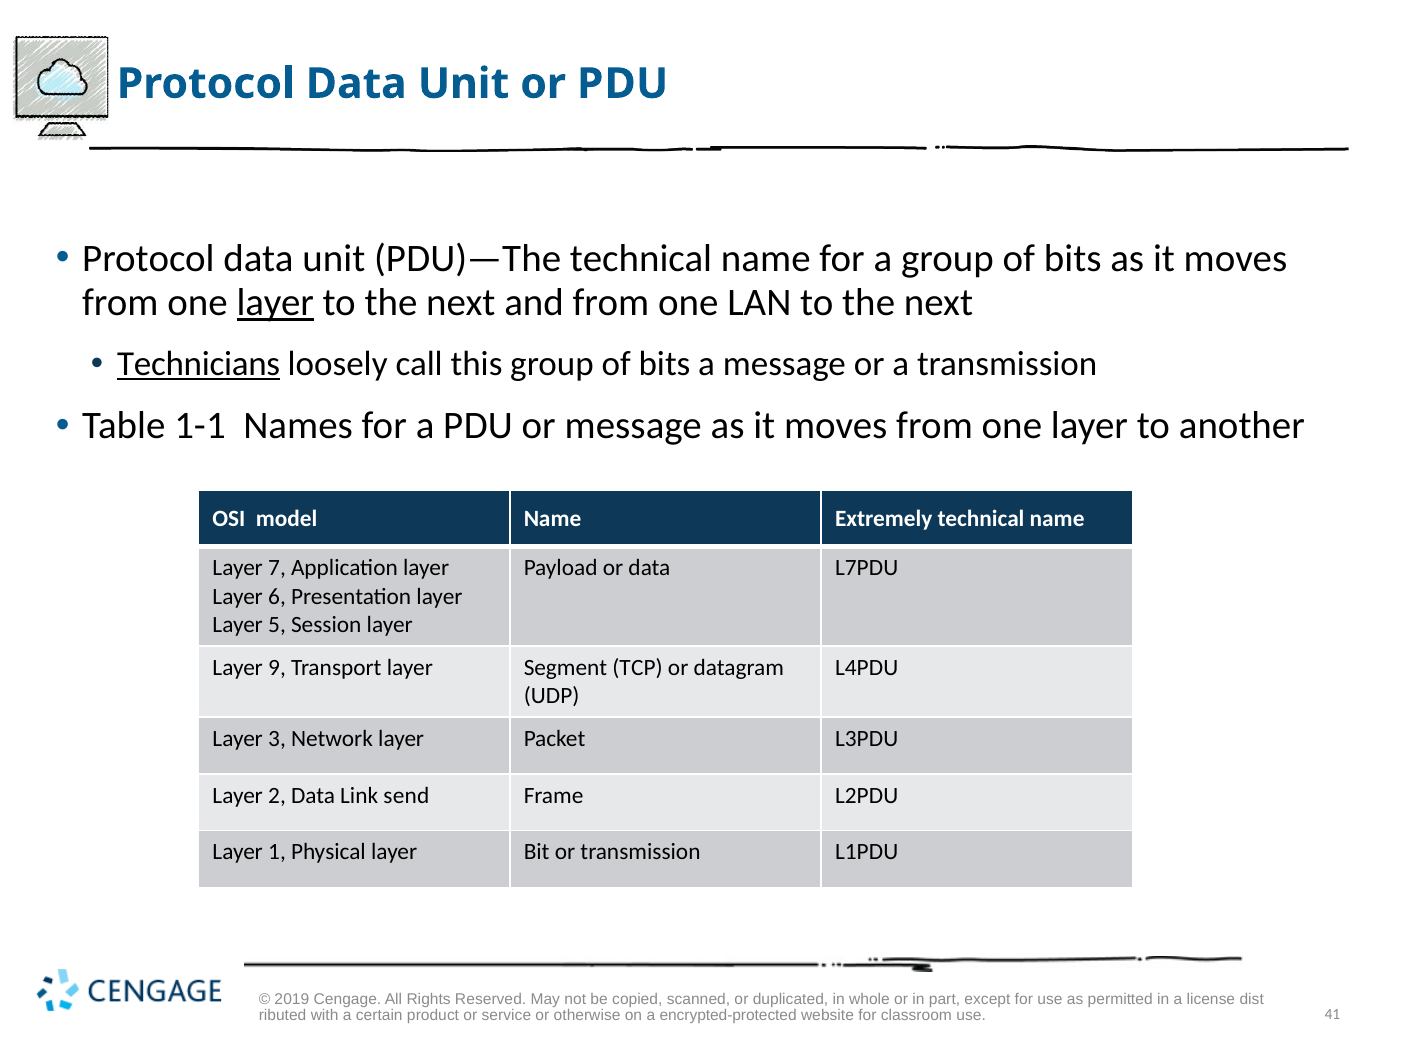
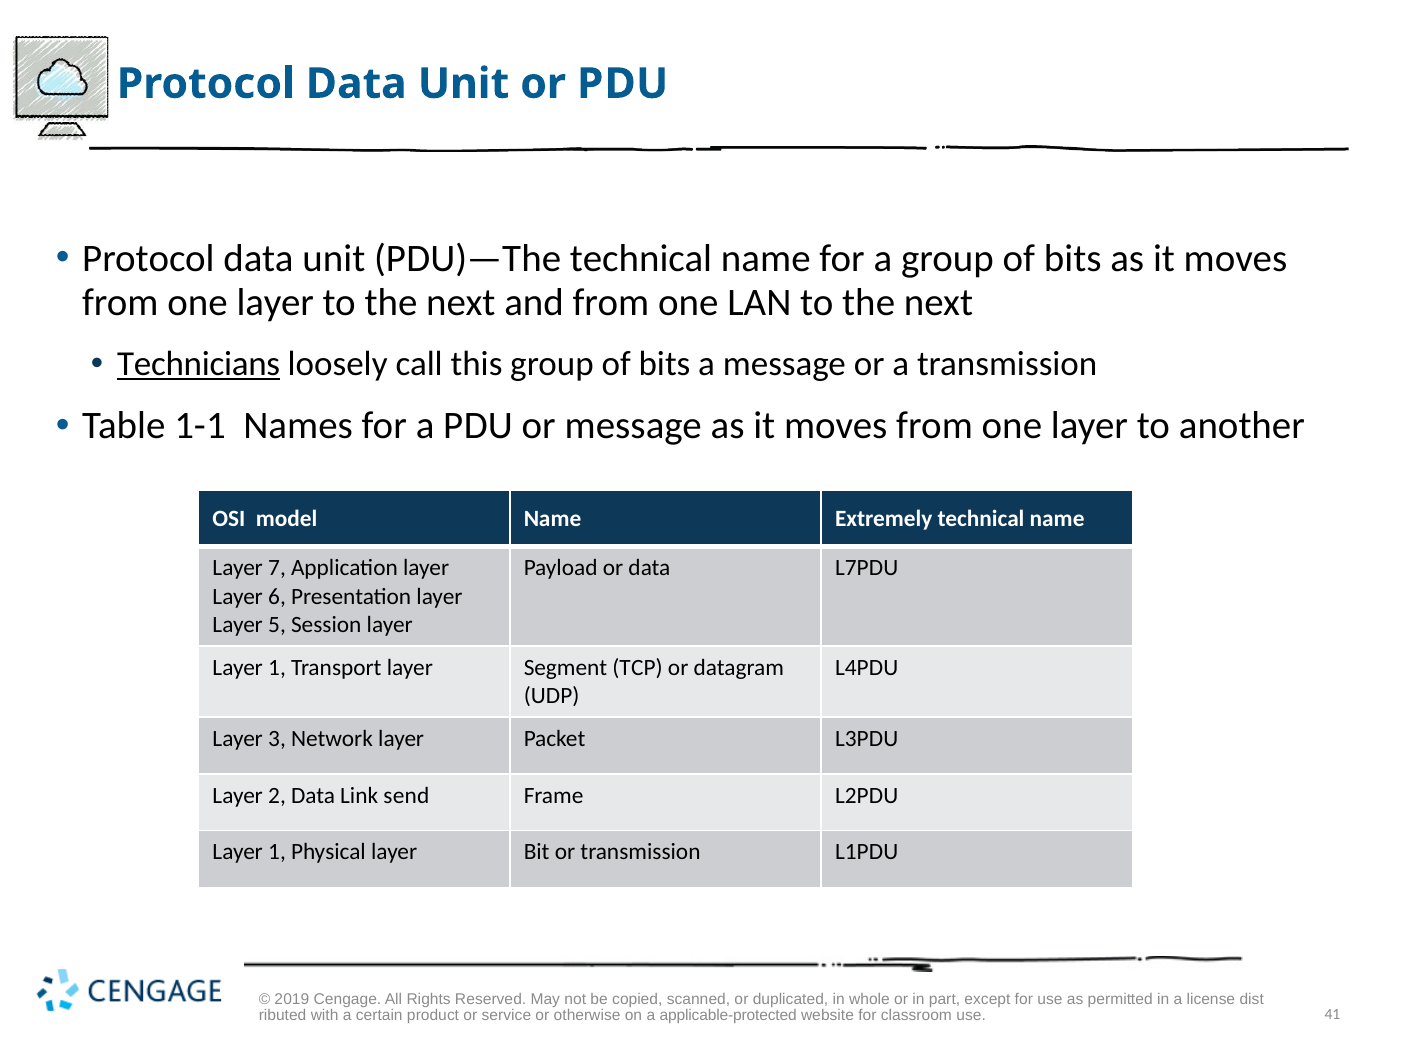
layer underline: present -> none (275, 303)
9: 9 -> 1 (277, 668)
encrypted-protected: encrypted-protected -> applicable-protected (728, 1016)
